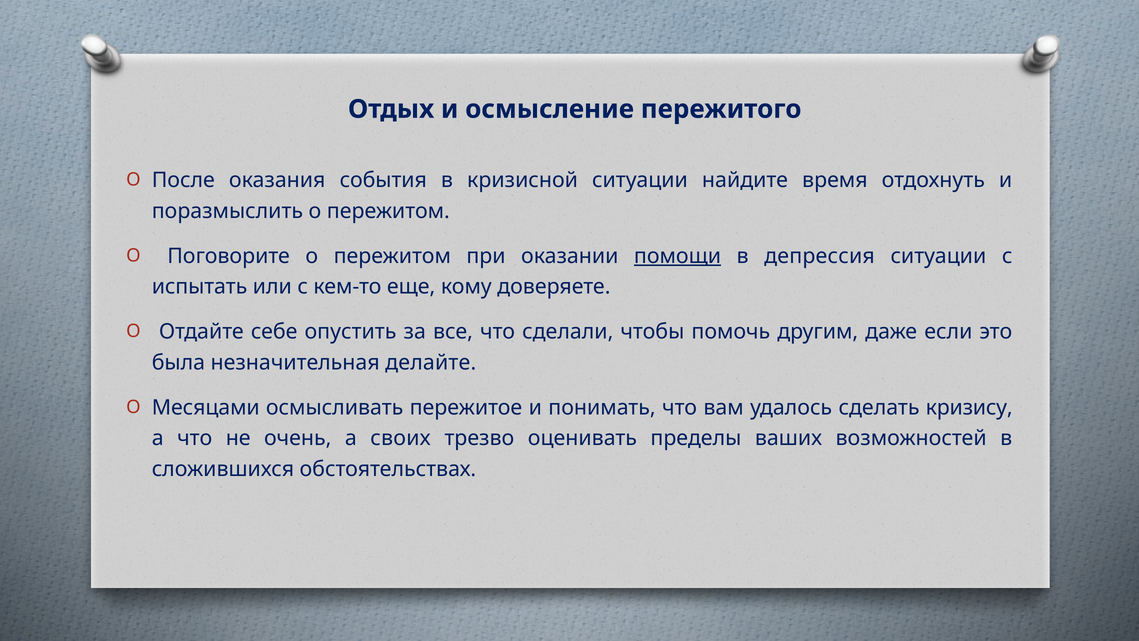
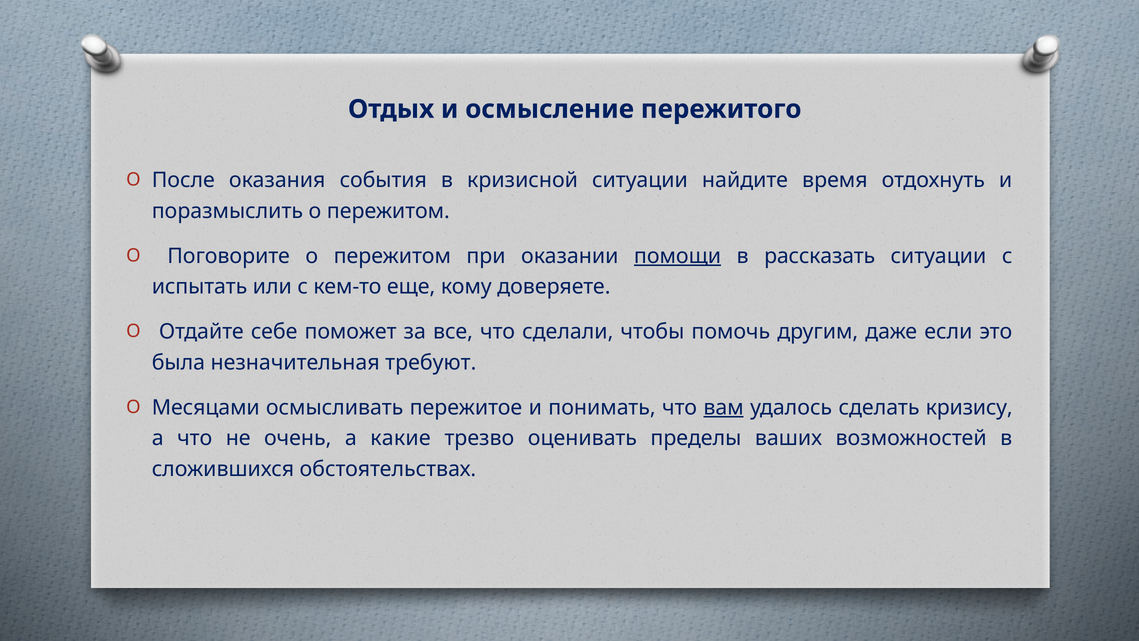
депрессия: депрессия -> рассказать (820, 256)
опустить: опустить -> поможет (351, 332)
делайте: делайте -> требуют (431, 362)
вам underline: none -> present (724, 407)
своих: своих -> какие (401, 438)
